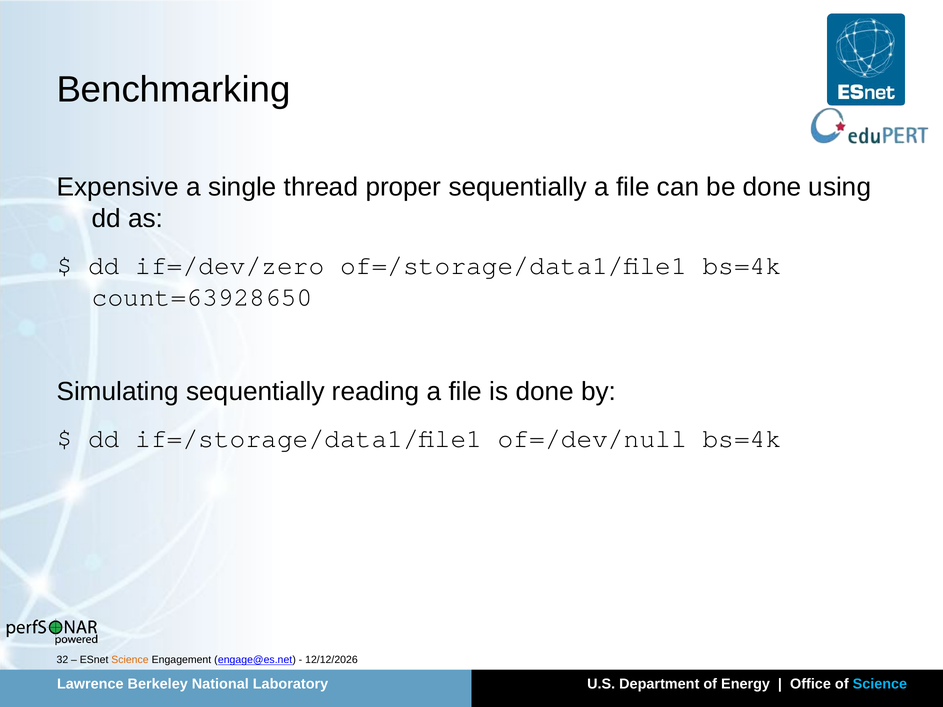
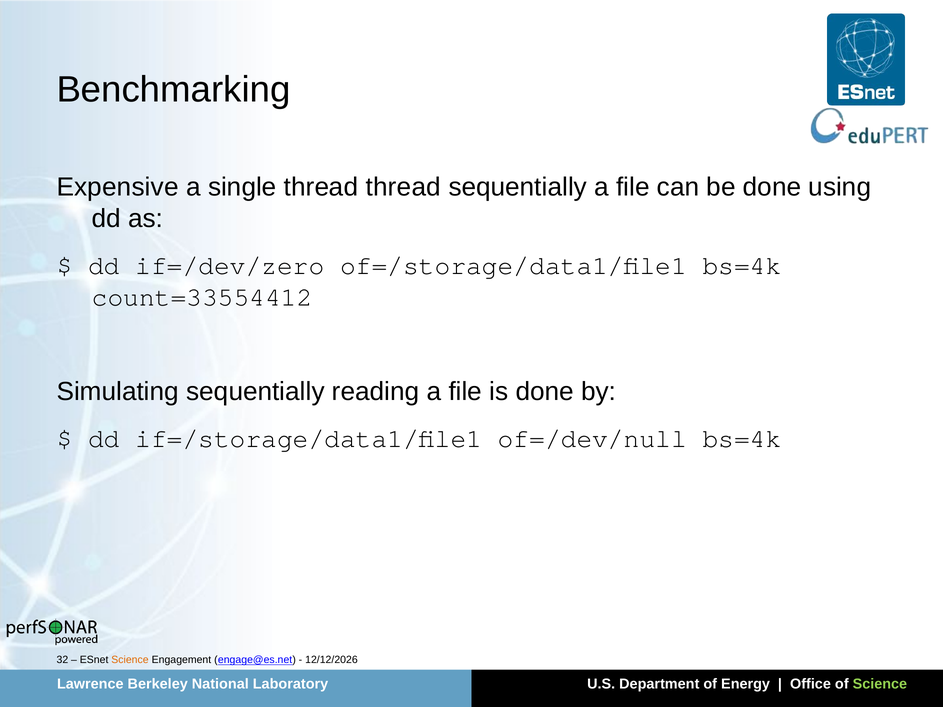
thread proper: proper -> thread (403, 187)
count=63928650: count=63928650 -> count=33554412 (202, 297)
Science colour: light blue -> light green (880, 684)
